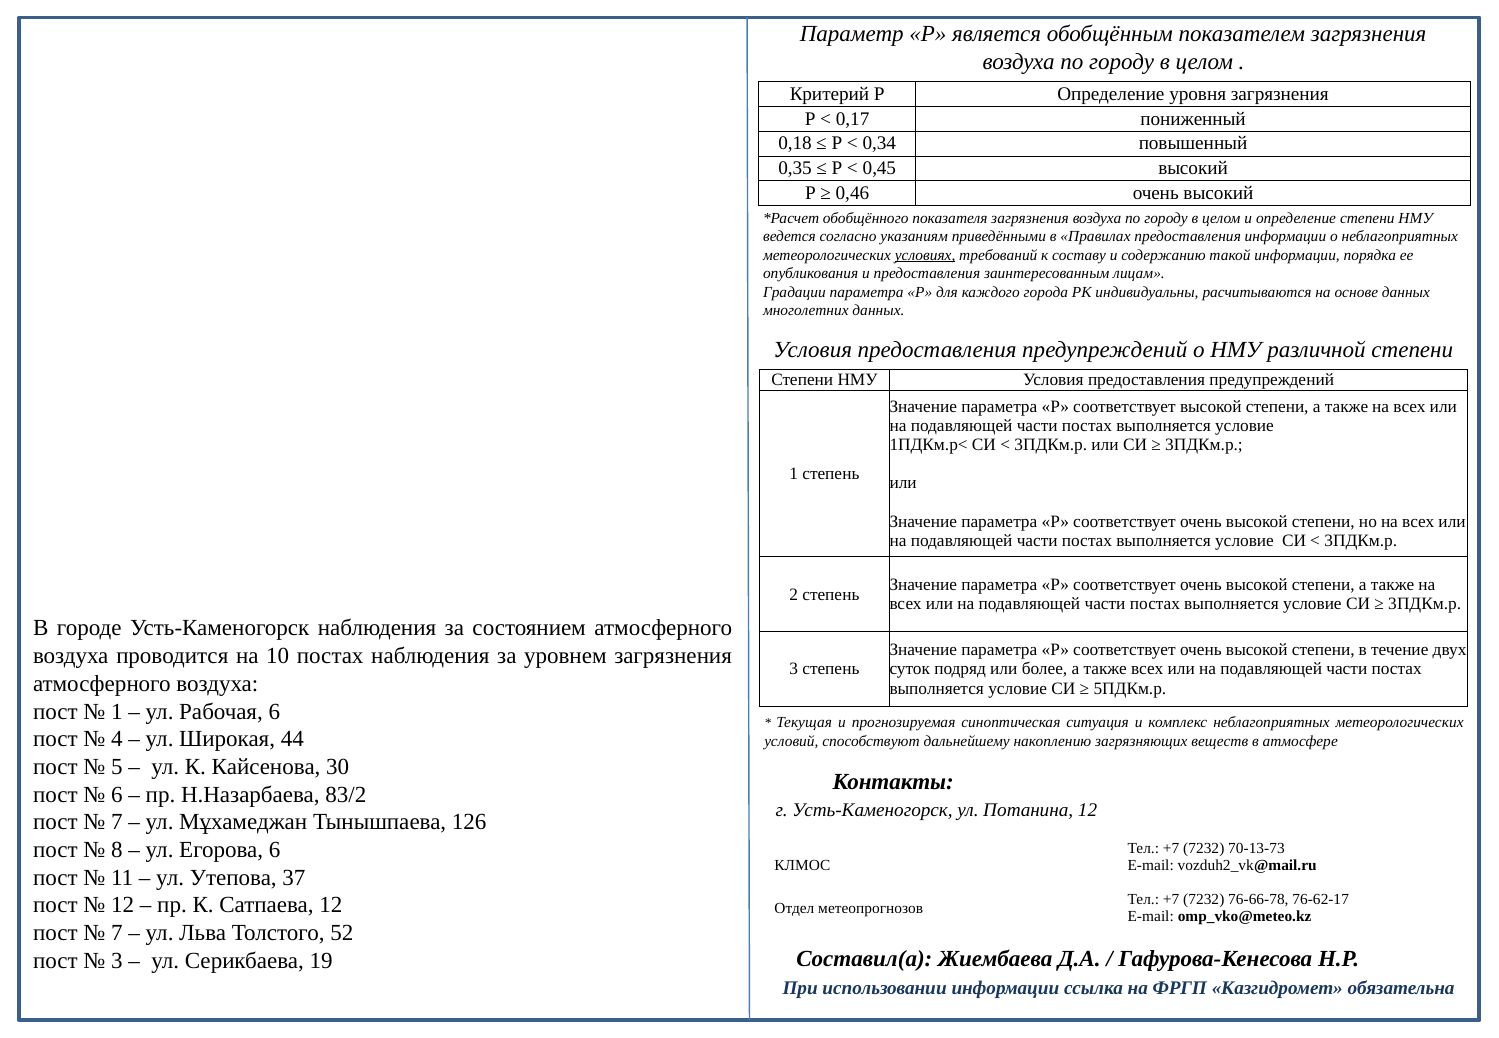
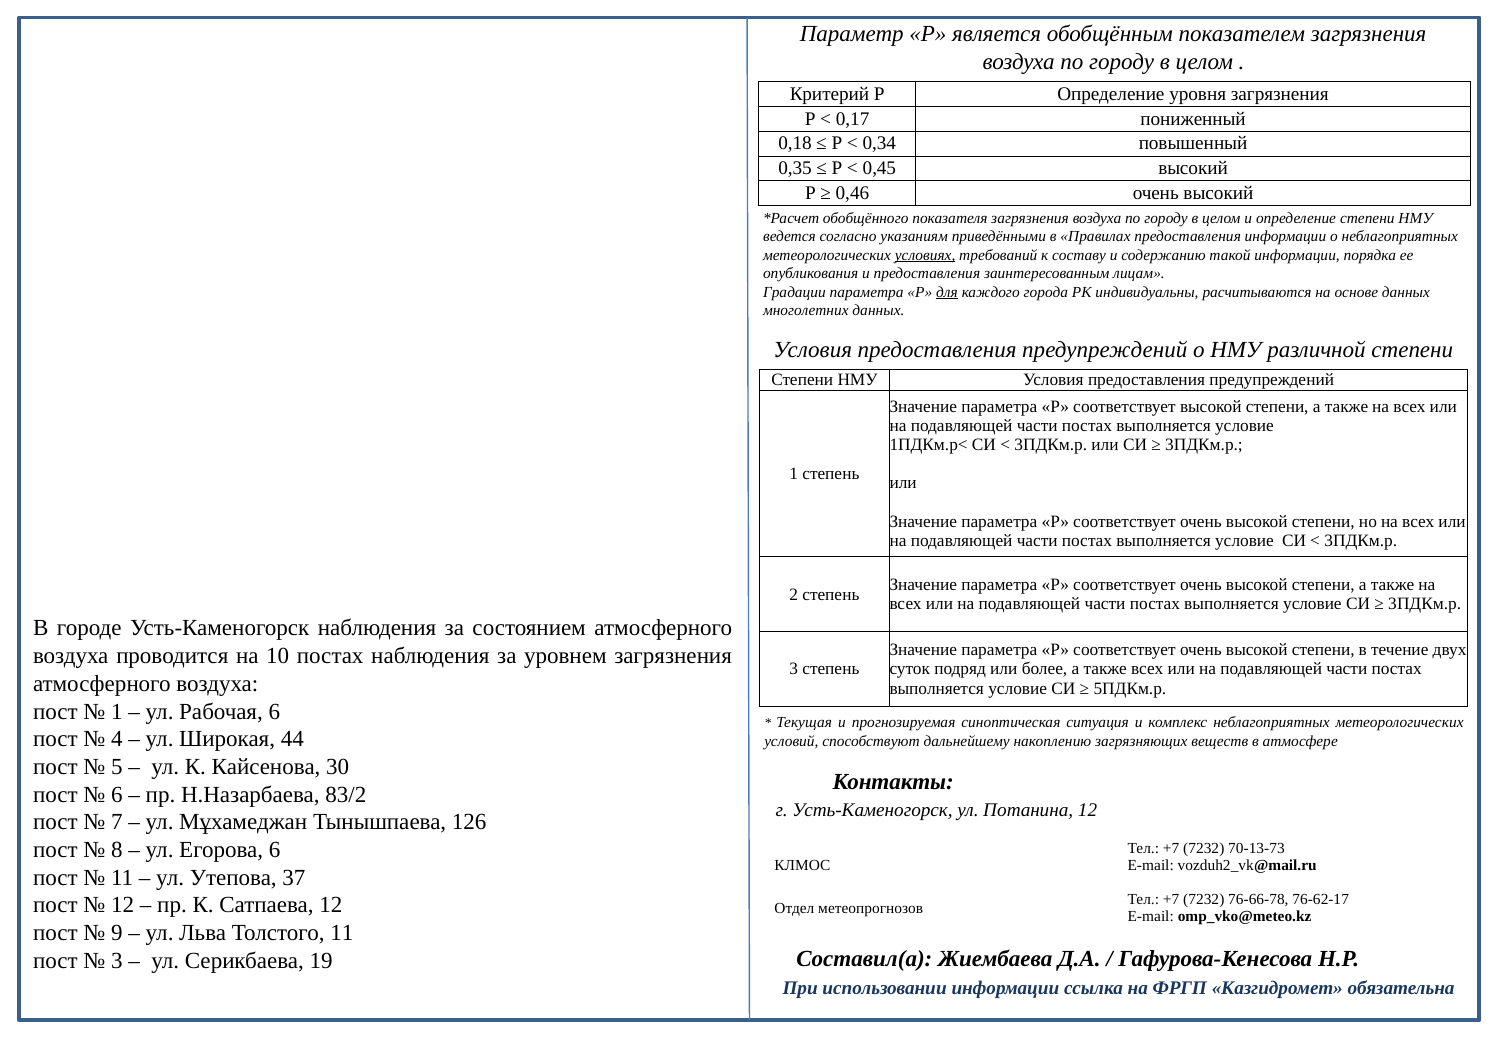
для underline: none -> present (947, 292)
7: 7 -> 9 (117, 933)
Толстого 52: 52 -> 11 (342, 933)
